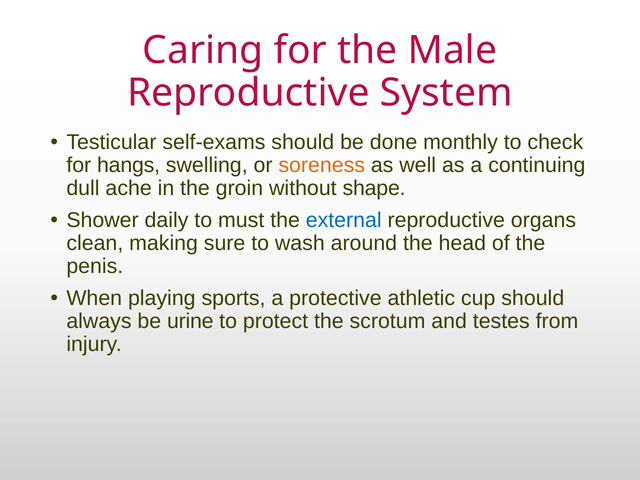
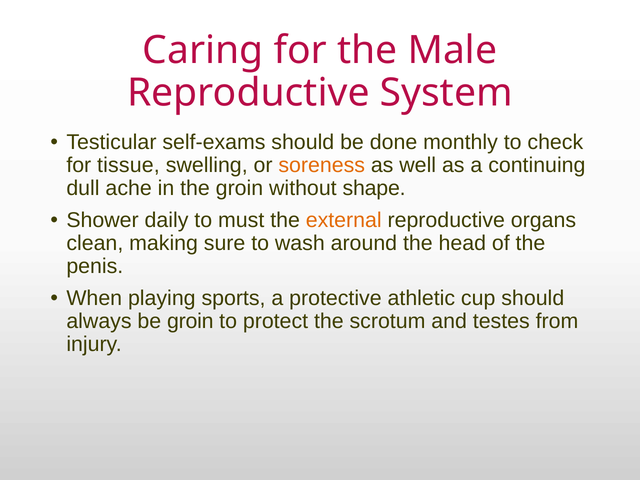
hangs: hangs -> tissue (128, 165)
external colour: blue -> orange (344, 220)
be urine: urine -> groin (190, 321)
